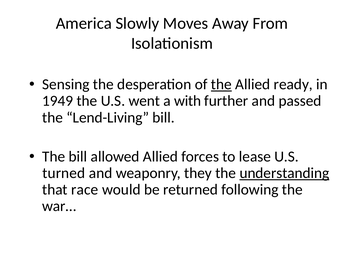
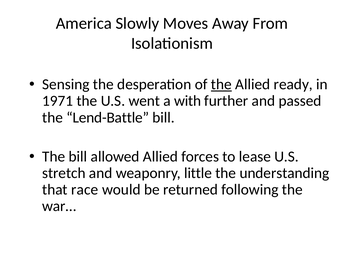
1949: 1949 -> 1971 (58, 101)
Lend-Living: Lend-Living -> Lend-Battle (108, 117)
turned: turned -> stretch (64, 173)
they: they -> little (198, 173)
understanding underline: present -> none (284, 173)
